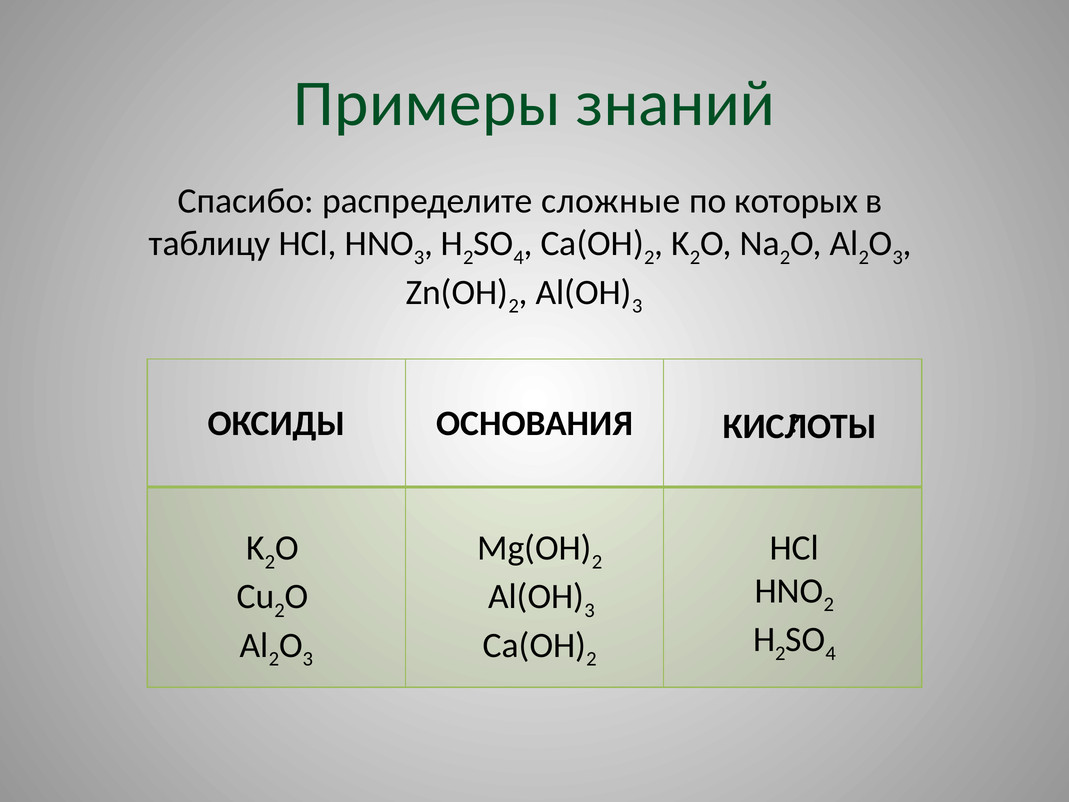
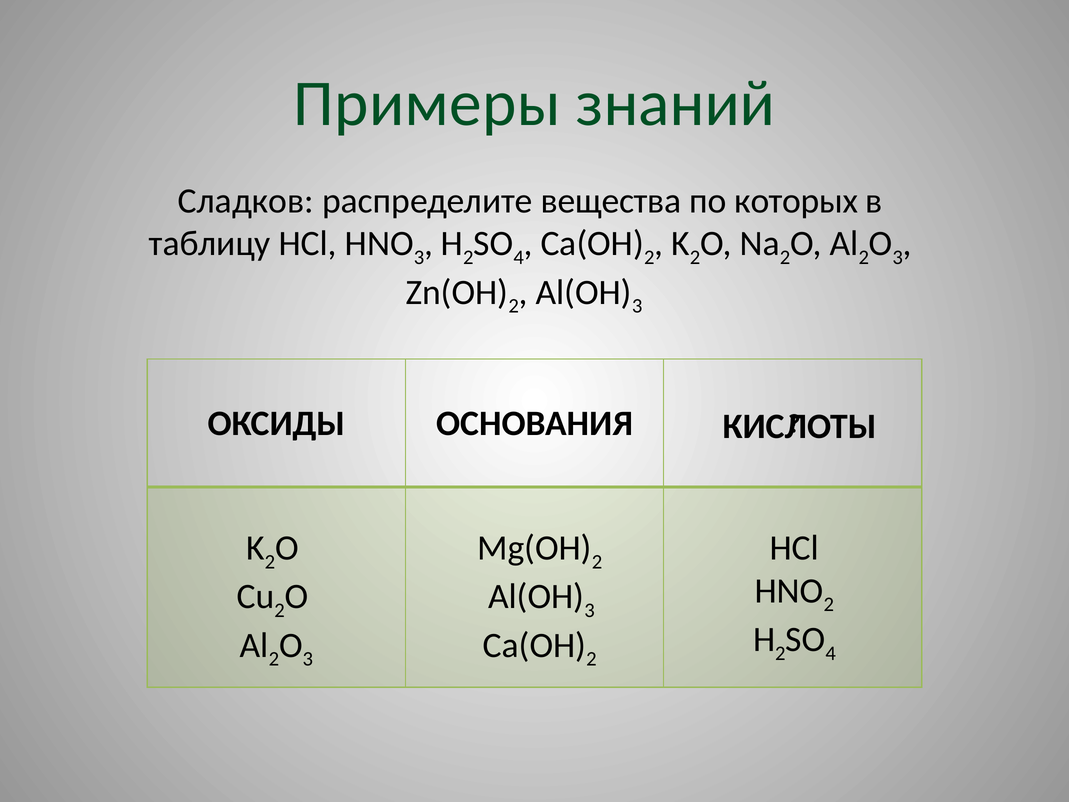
Спасибо: Спасибо -> Сладков (246, 201)
сложные: сложные -> вещества (611, 201)
